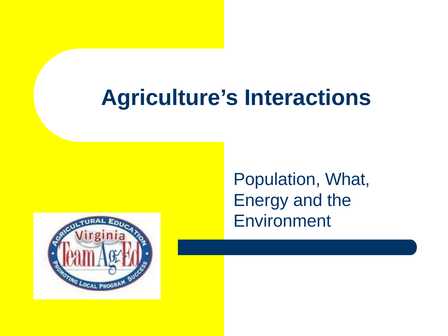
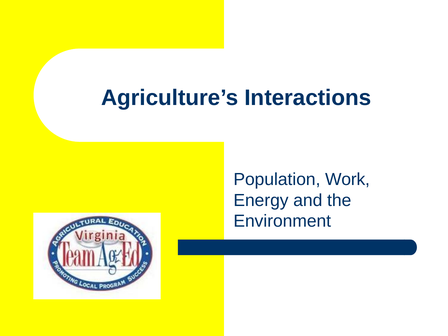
What: What -> Work (348, 179)
